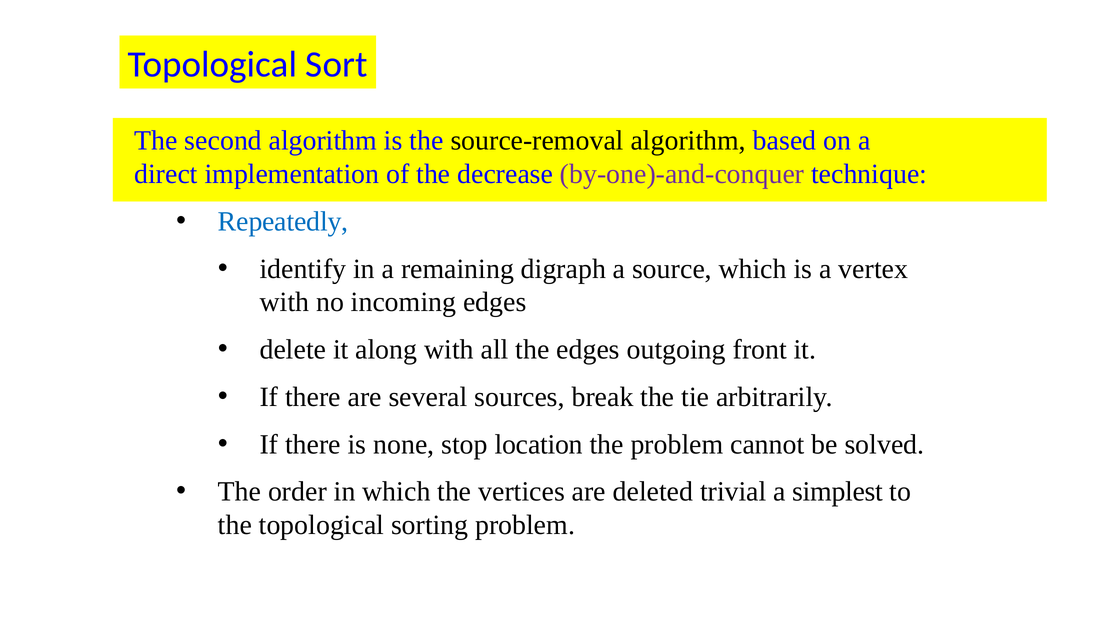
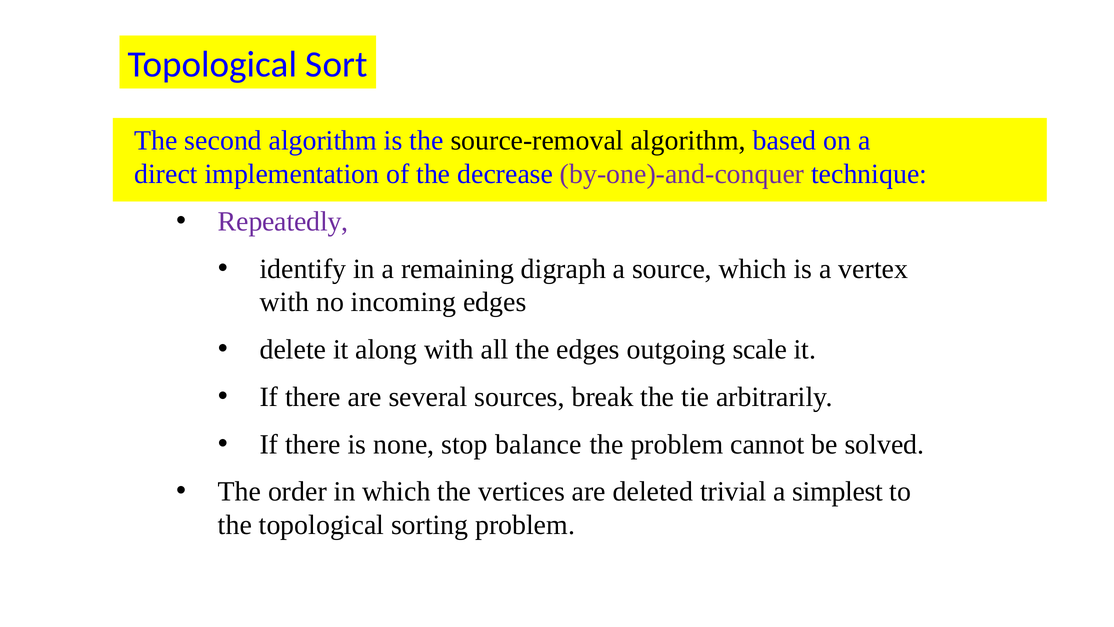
Repeatedly colour: blue -> purple (283, 221)
front: front -> scale (760, 349)
location: location -> balance (539, 444)
